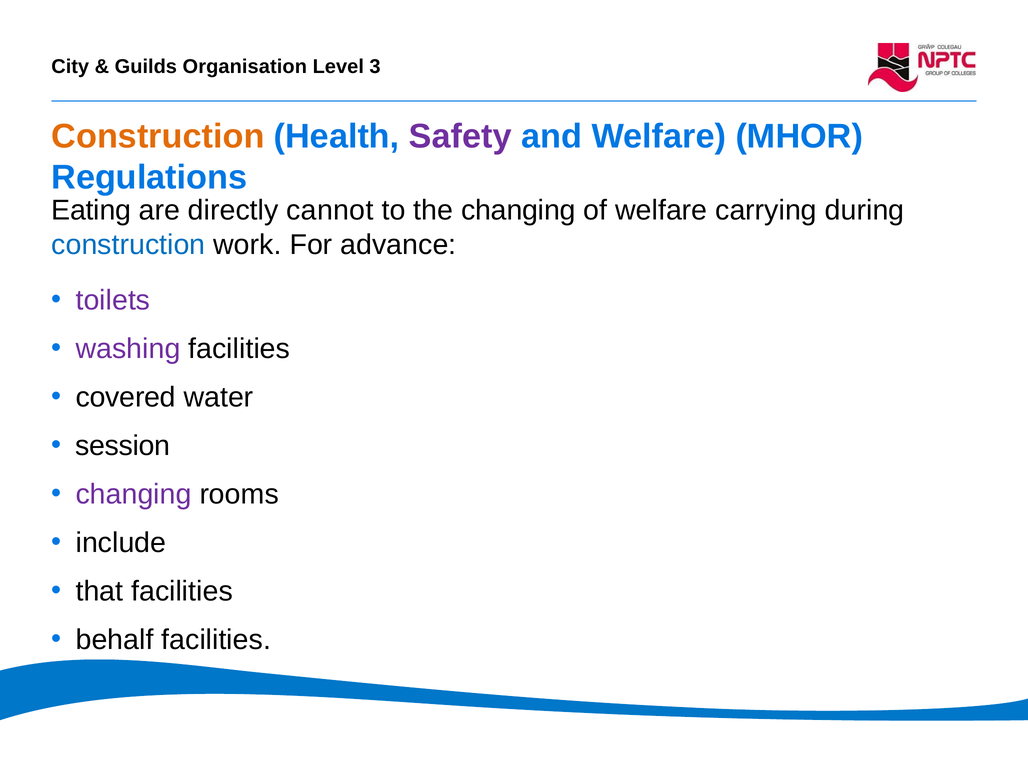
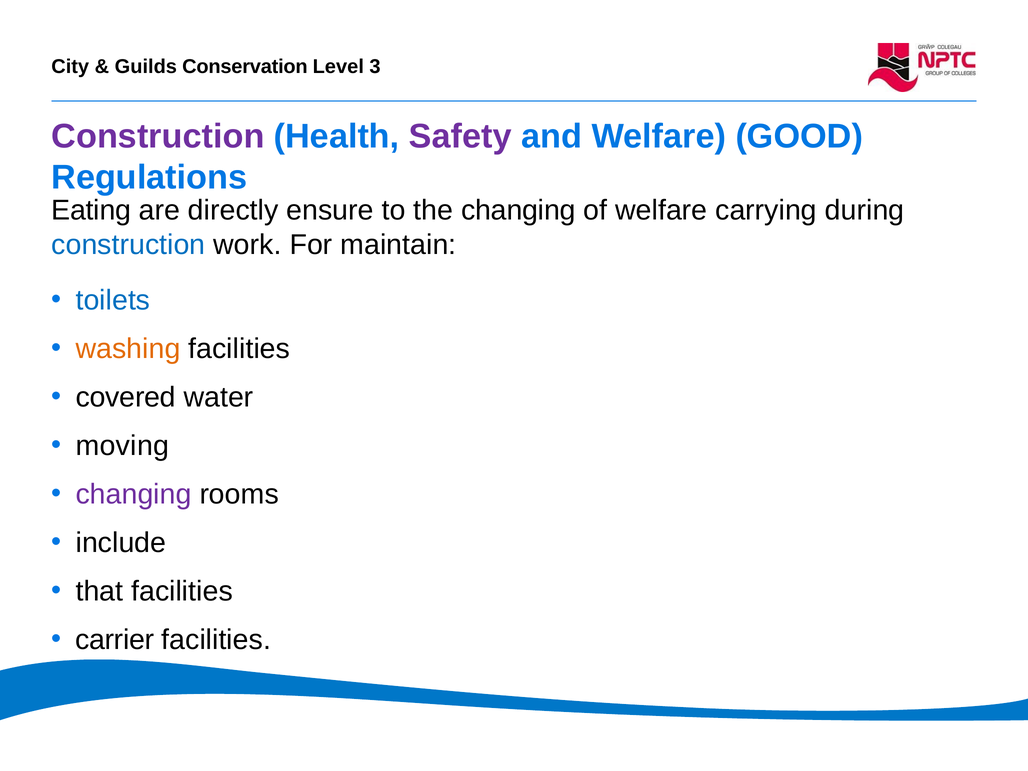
Organisation: Organisation -> Conservation (245, 67)
Construction colour: orange -> purple (158, 136)
MHOR: MHOR -> GOOD (799, 136)
cannot: cannot -> ensure (330, 210)
advance: advance -> maintain (398, 245)
toilets colour: purple -> blue (113, 300)
washing colour: purple -> orange (128, 349)
session: session -> moving (122, 446)
behalf: behalf -> carrier (115, 640)
